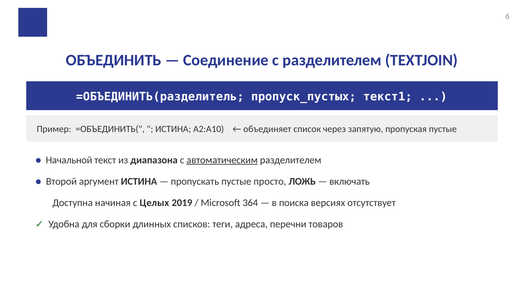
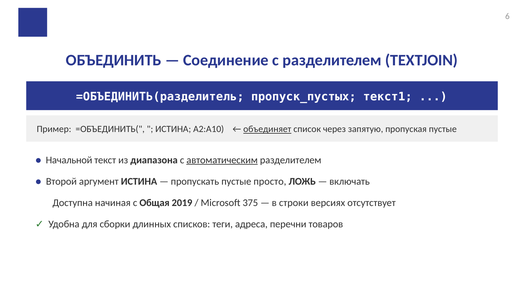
объединяет underline: none -> present (267, 129)
Целых: Целых -> Общая (154, 203)
364: 364 -> 375 (250, 203)
поиска: поиска -> строки (294, 203)
